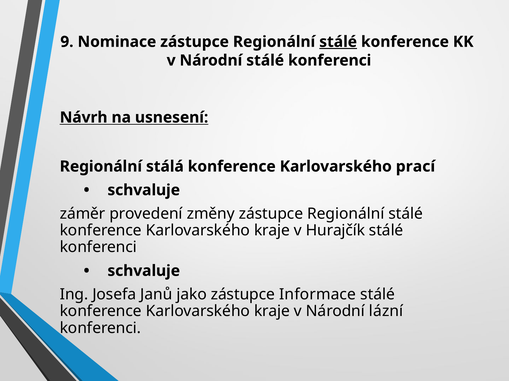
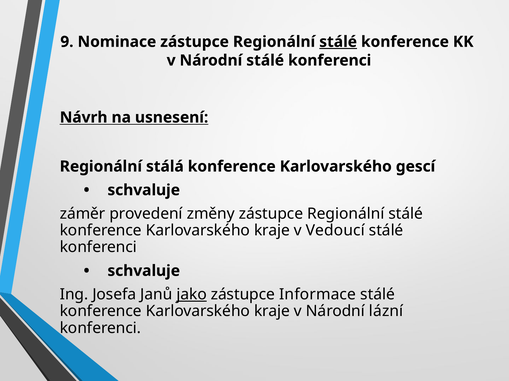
prací: prací -> gescí (416, 167)
Hurajčík: Hurajčík -> Vedoucí (335, 231)
jako underline: none -> present (192, 295)
